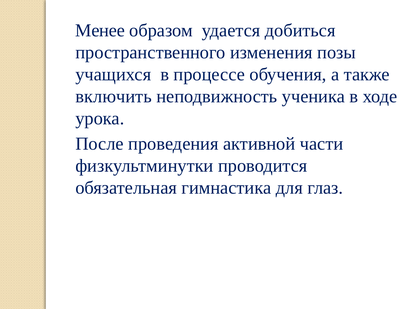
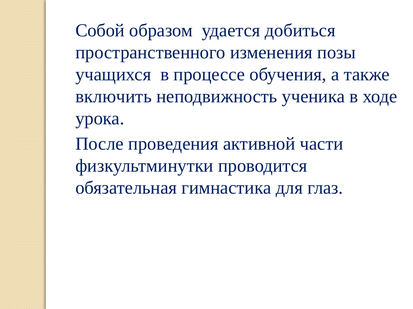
Менее: Менее -> Собой (100, 30)
